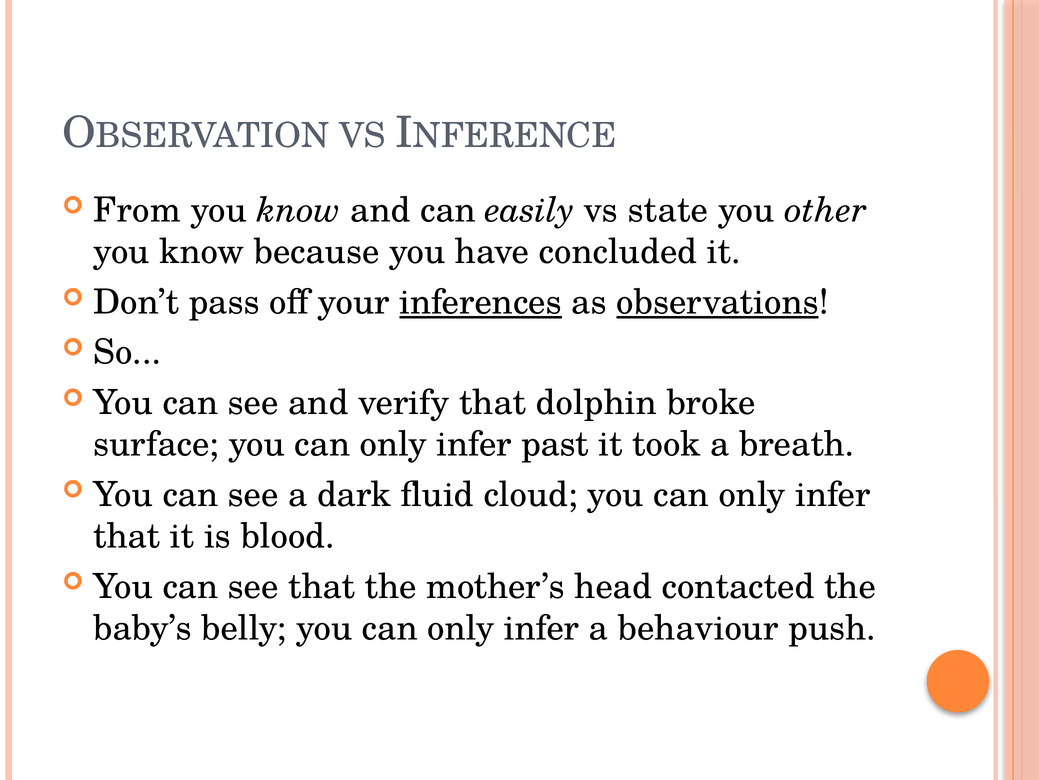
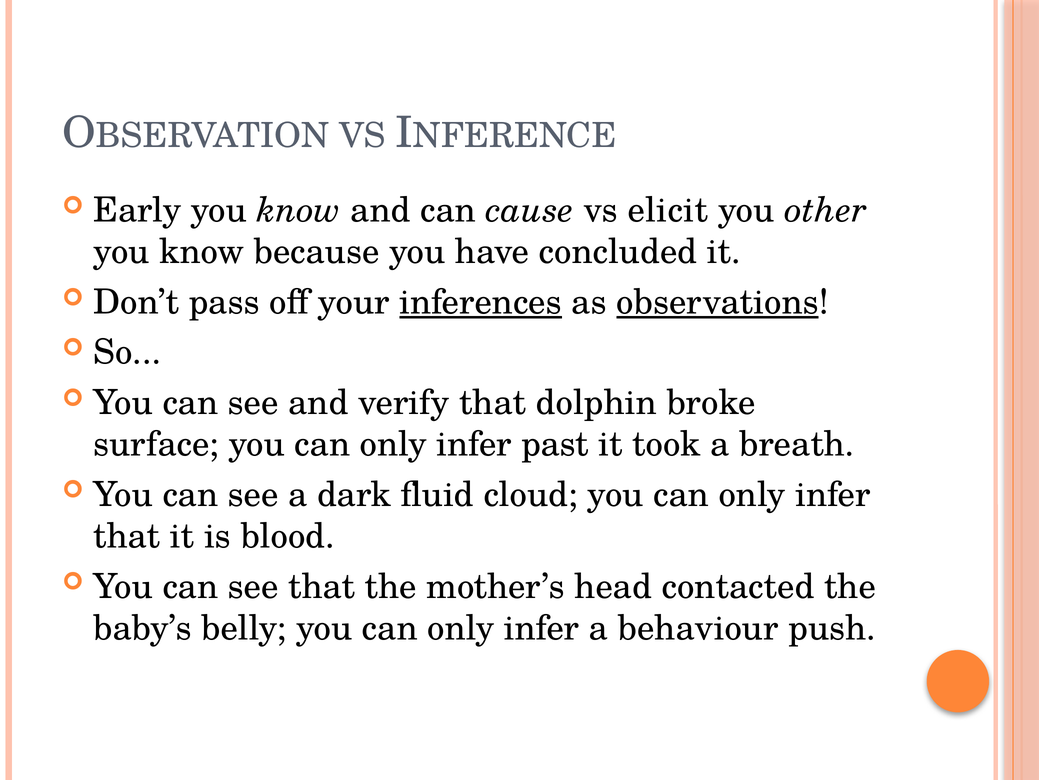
From: From -> Early (137, 210)
easily: easily -> cause (530, 210)
state: state -> elicit (668, 210)
